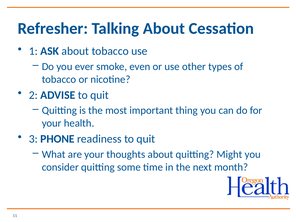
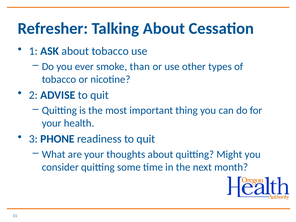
even: even -> than (140, 67)
